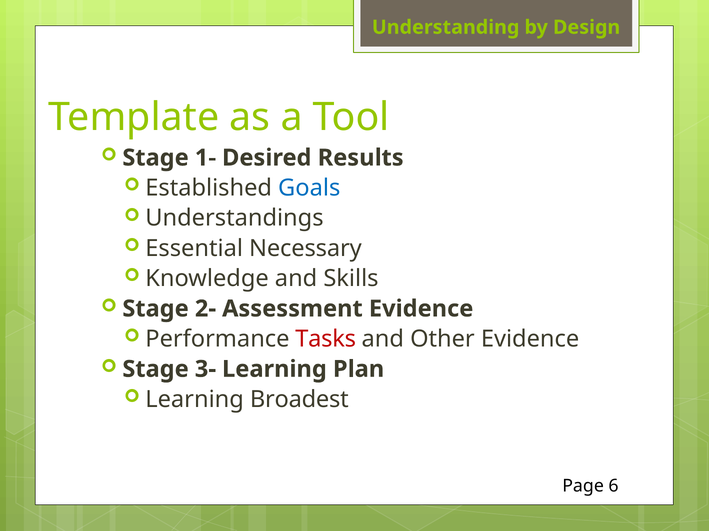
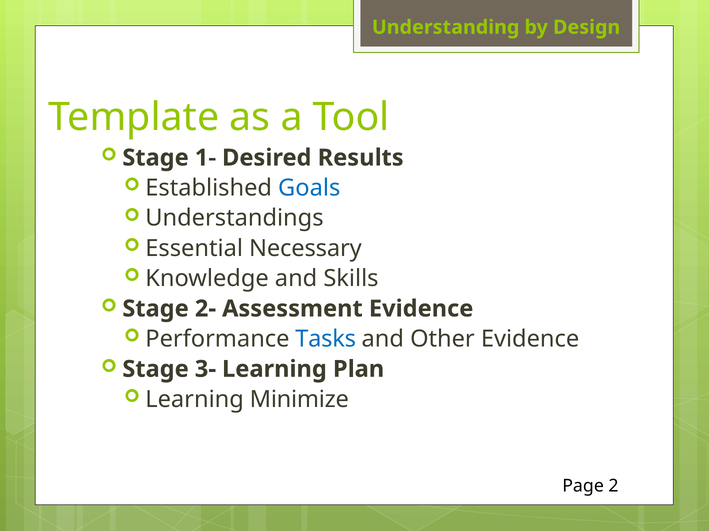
Tasks colour: red -> blue (326, 339)
Broadest: Broadest -> Minimize (299, 400)
6: 6 -> 2 (613, 487)
